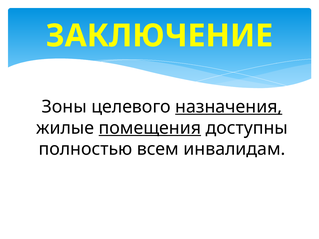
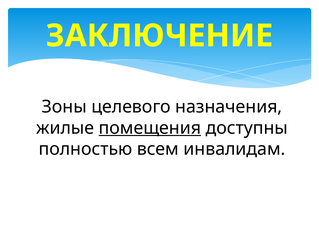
назначения underline: present -> none (229, 107)
